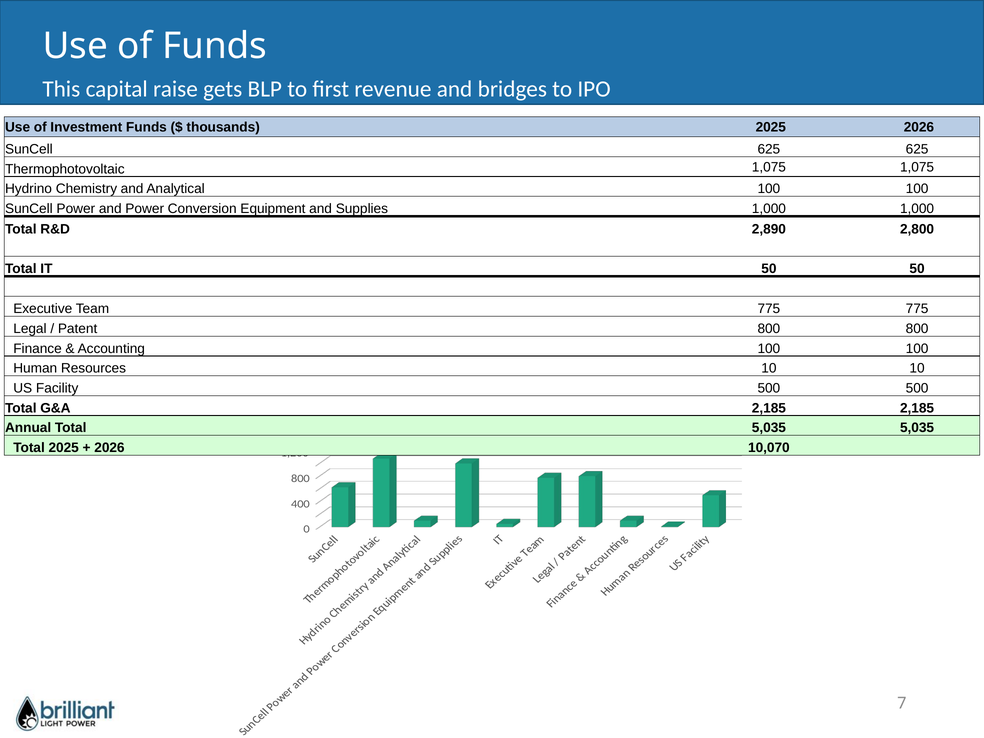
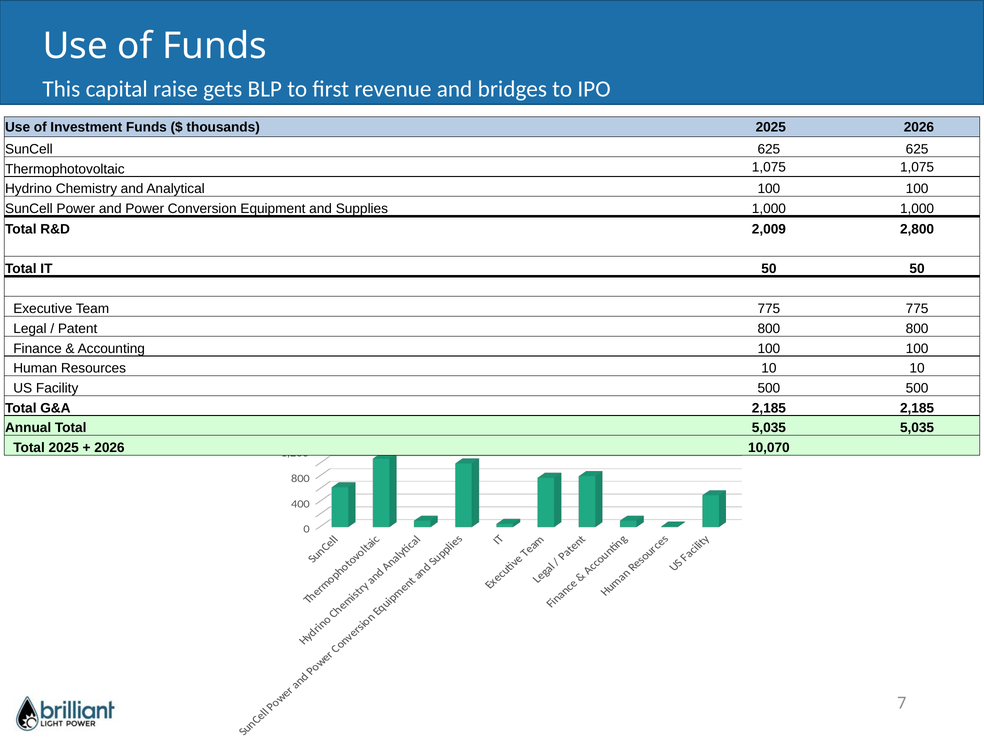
2,890: 2,890 -> 2,009 (769, 229)
